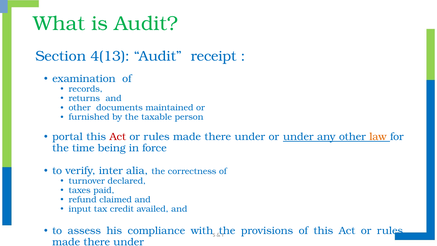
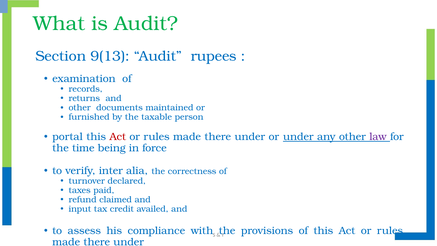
4(13: 4(13 -> 9(13 (110, 56)
receipt: receipt -> rupees (214, 56)
law colour: orange -> purple (378, 137)
